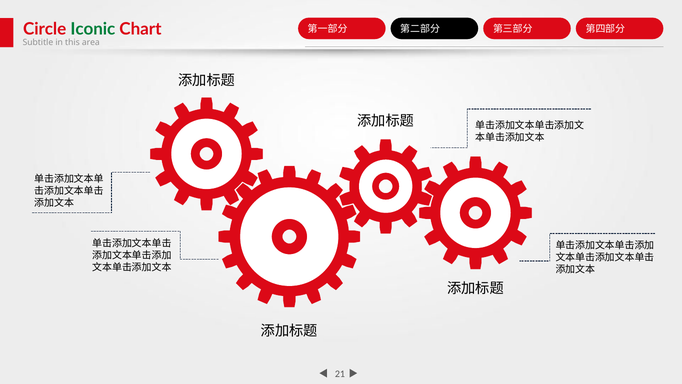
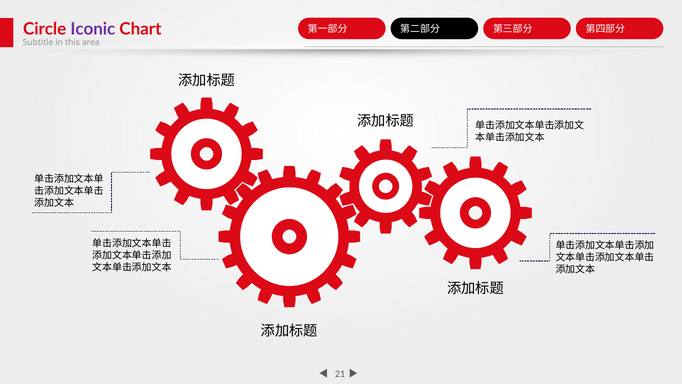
Iconic colour: green -> purple (93, 29)
